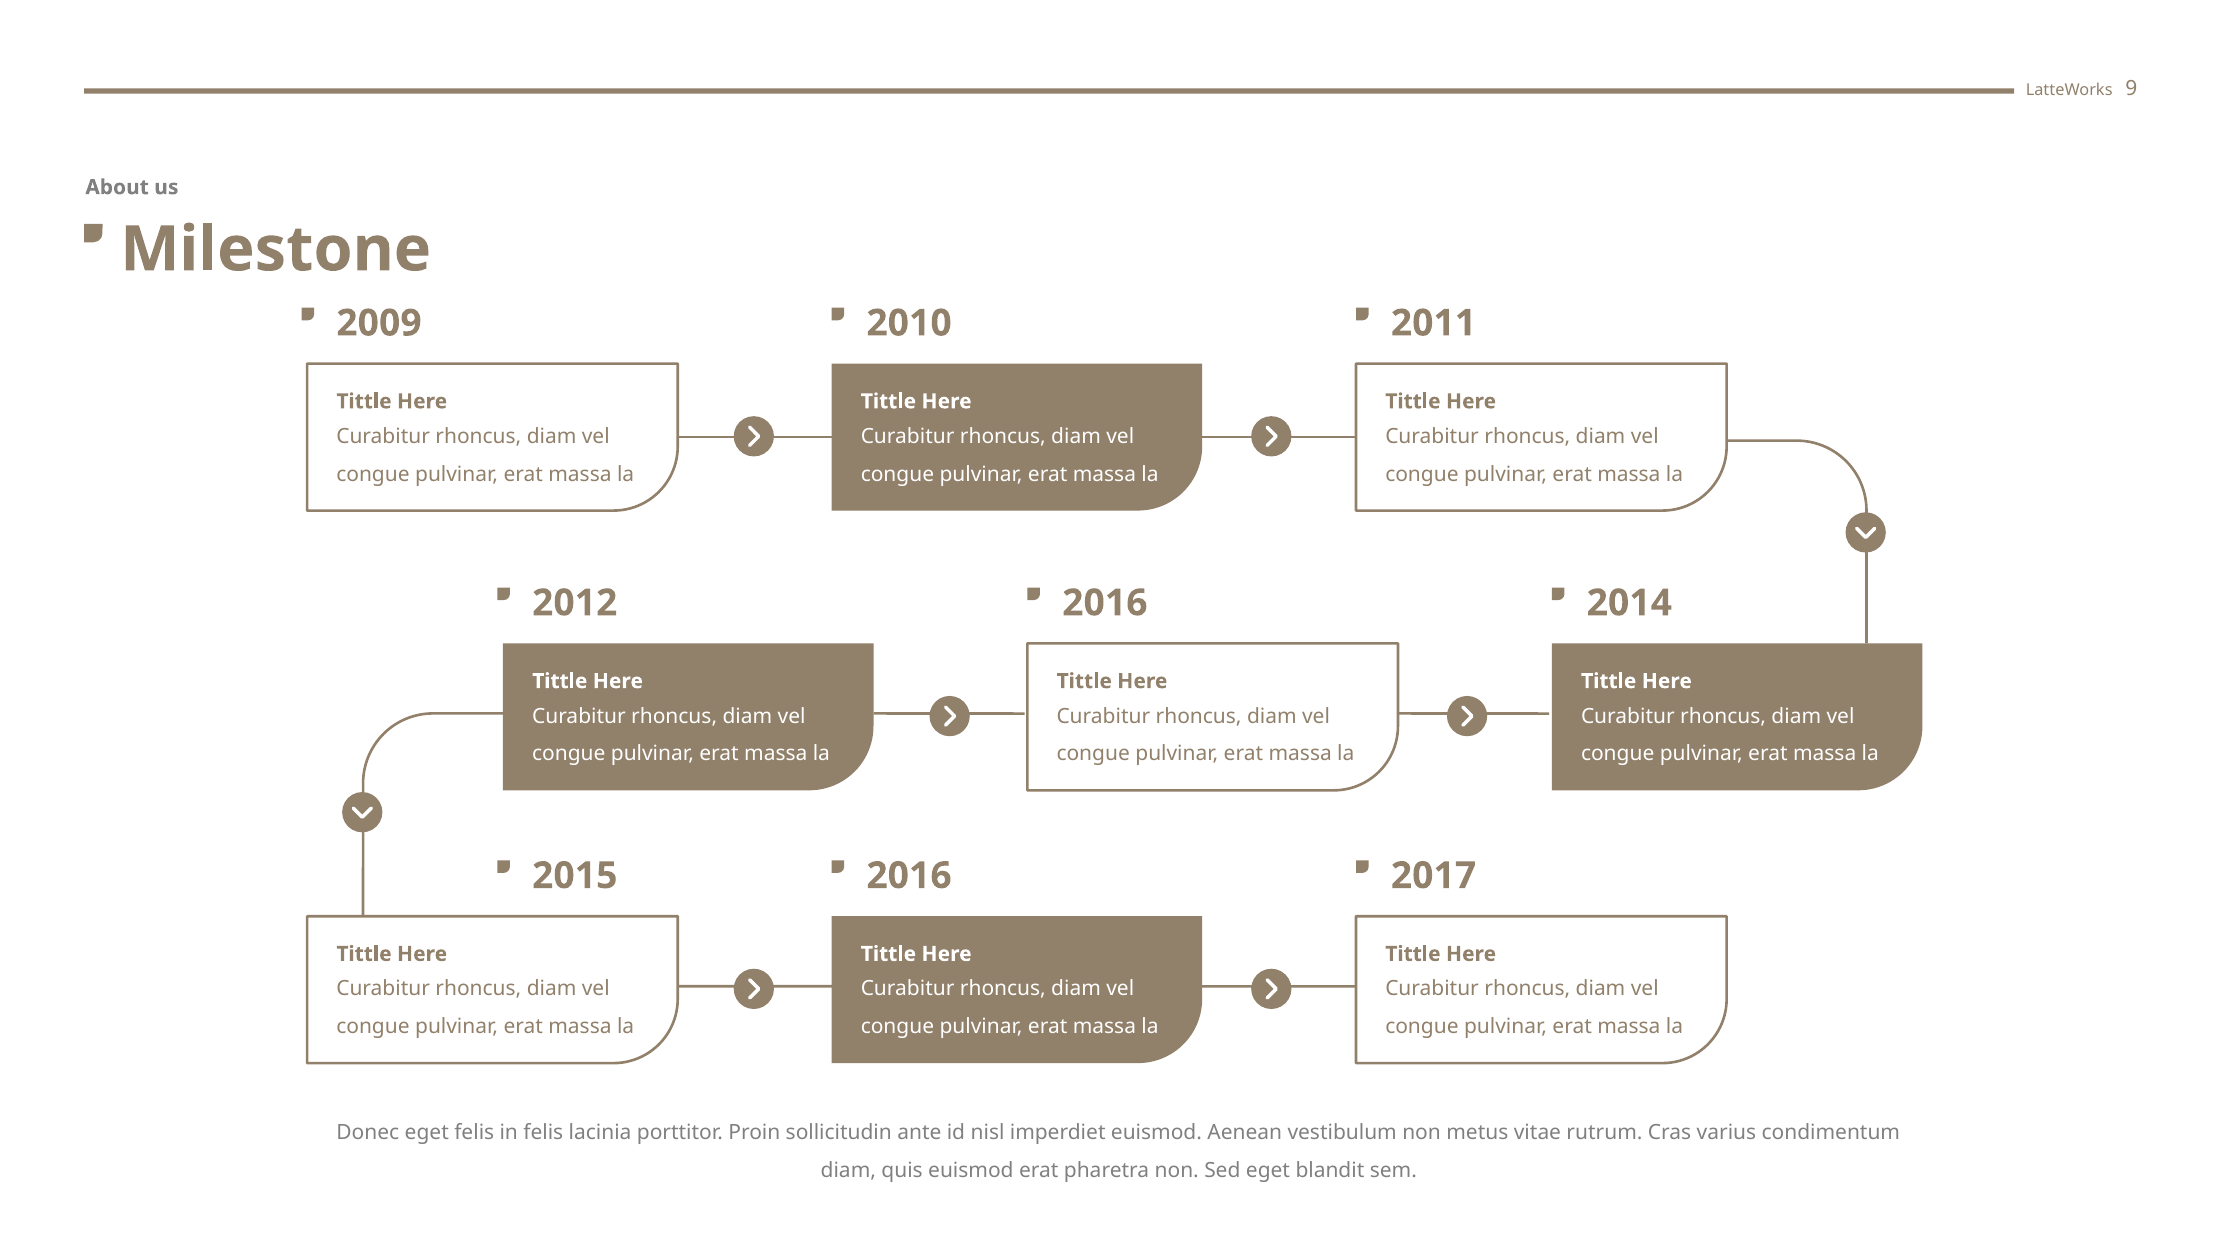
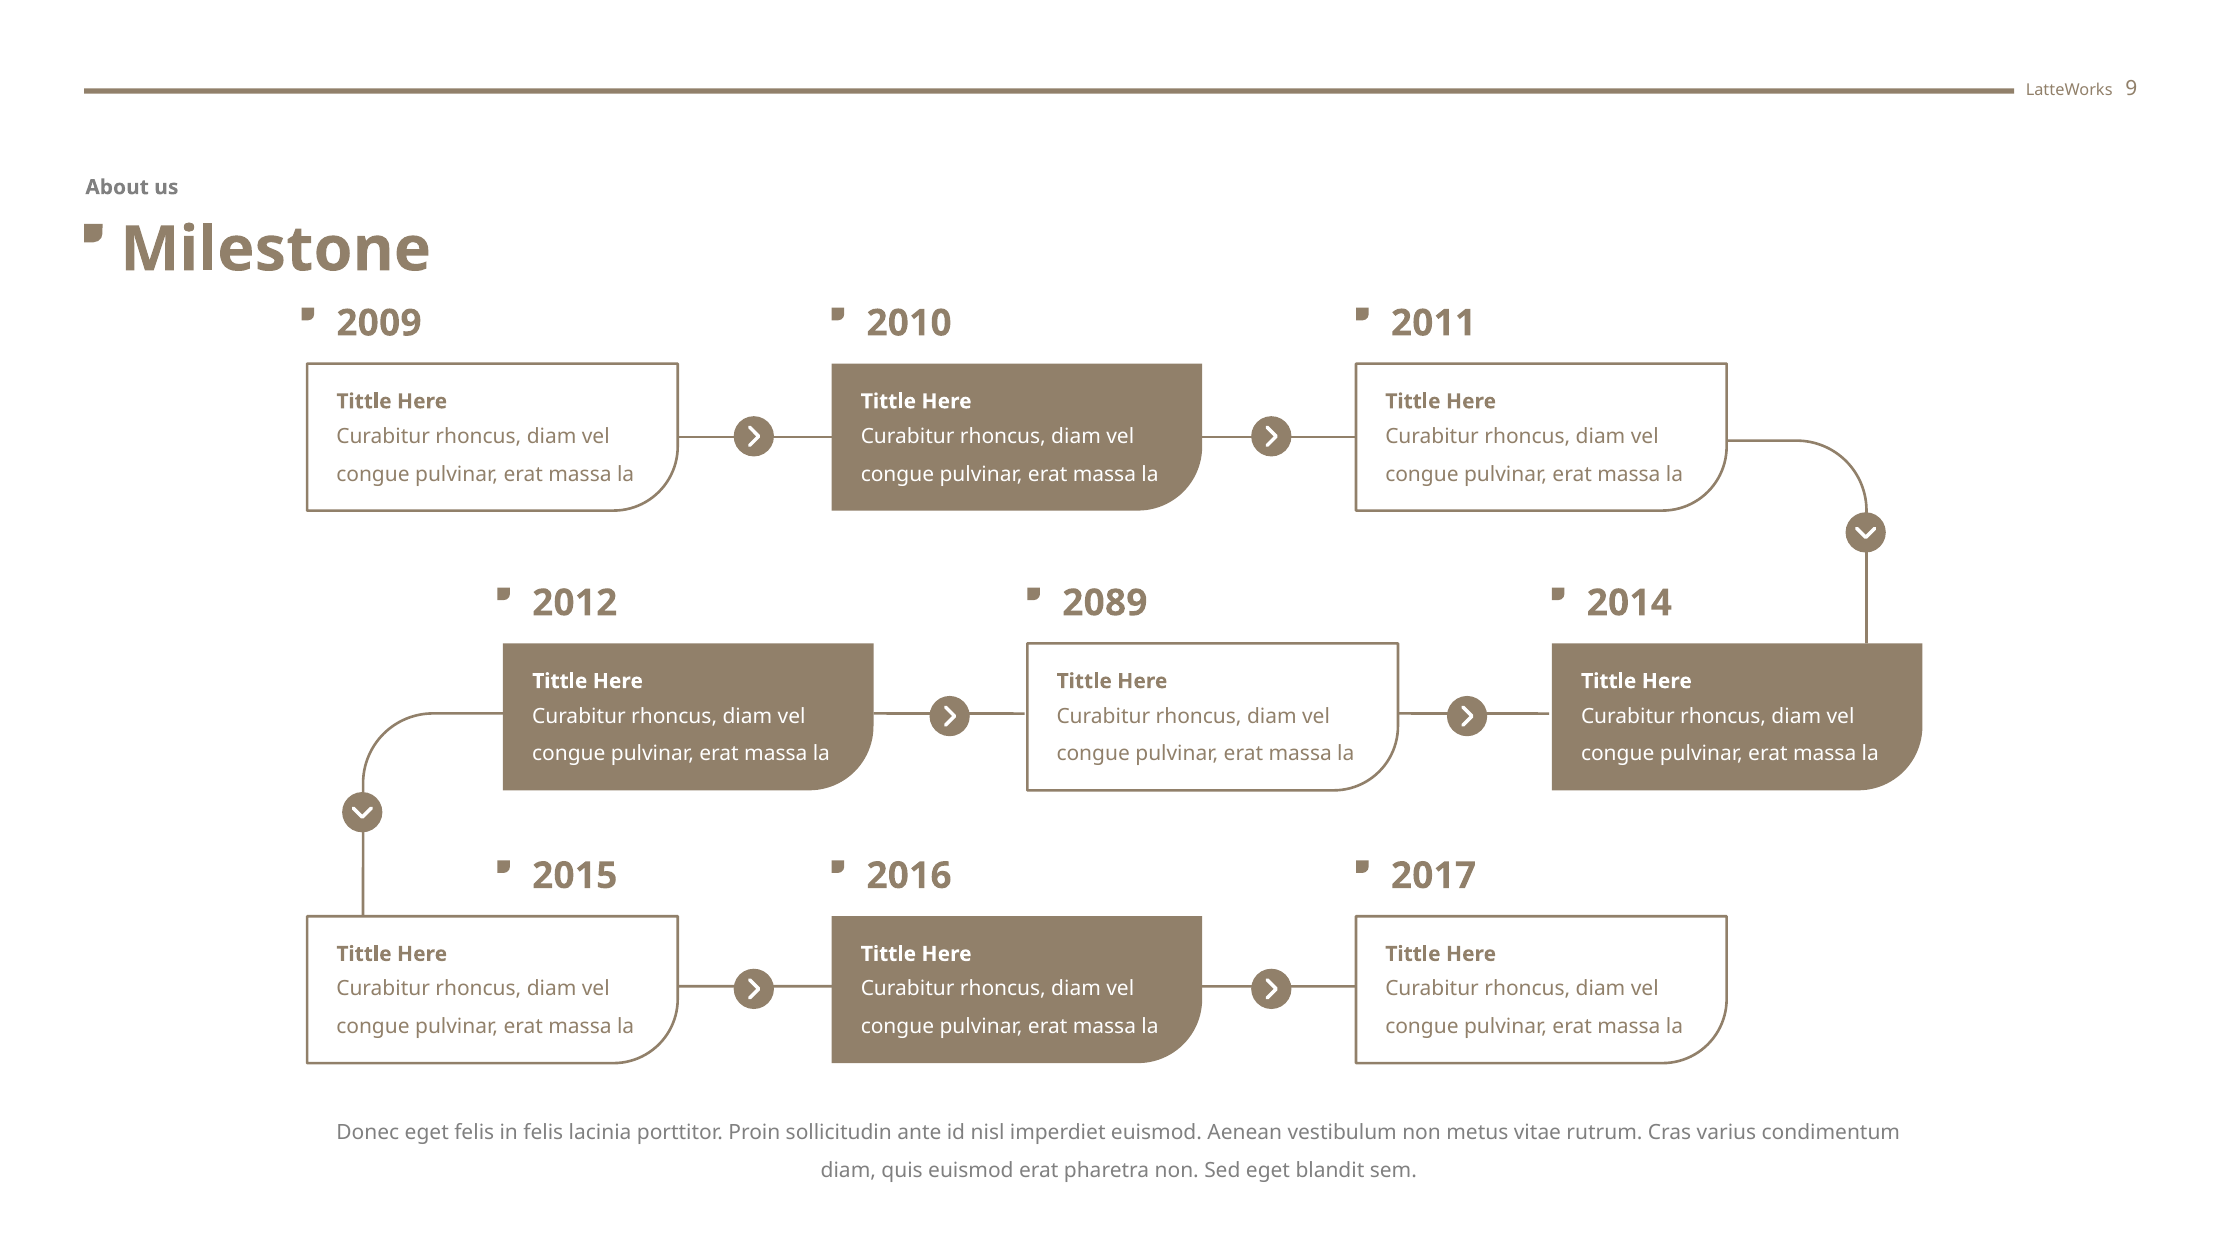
2016: 2016 -> 2089 (1105, 603)
